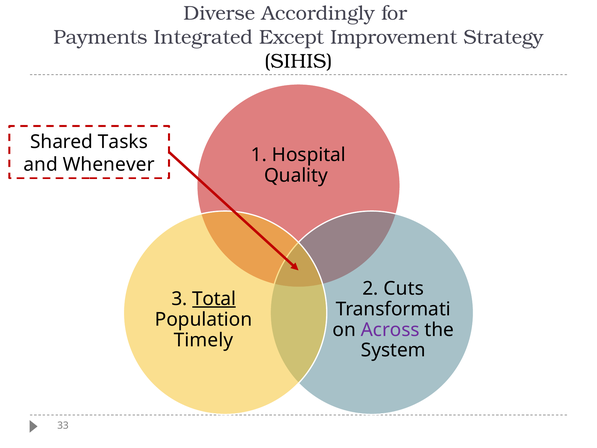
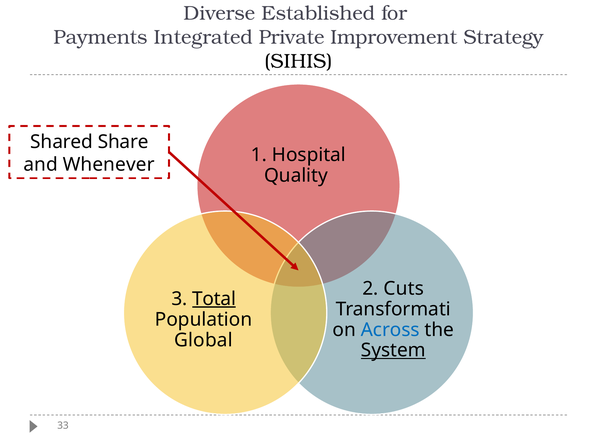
Accordingly: Accordingly -> Established (318, 13)
Except: Except -> Private (292, 37)
Tasks: Tasks -> Share (123, 142)
Across colour: purple -> blue (390, 330)
Timely: Timely -> Global (203, 340)
System underline: none -> present (393, 350)
